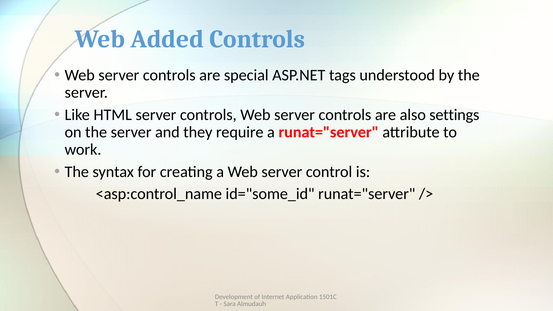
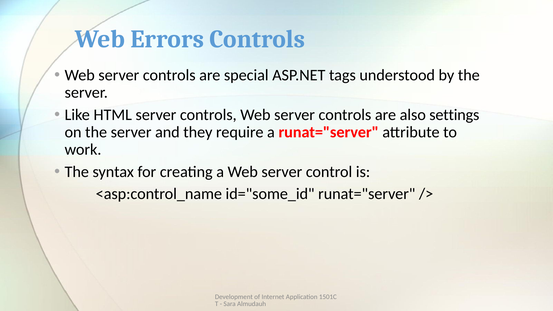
Added: Added -> Errors (167, 39)
